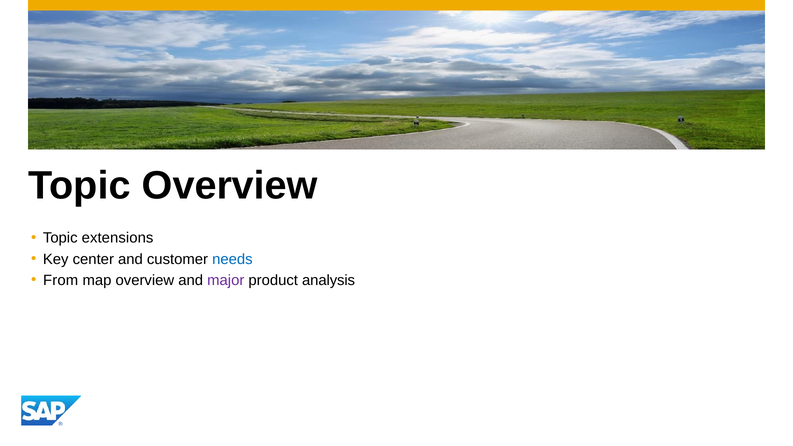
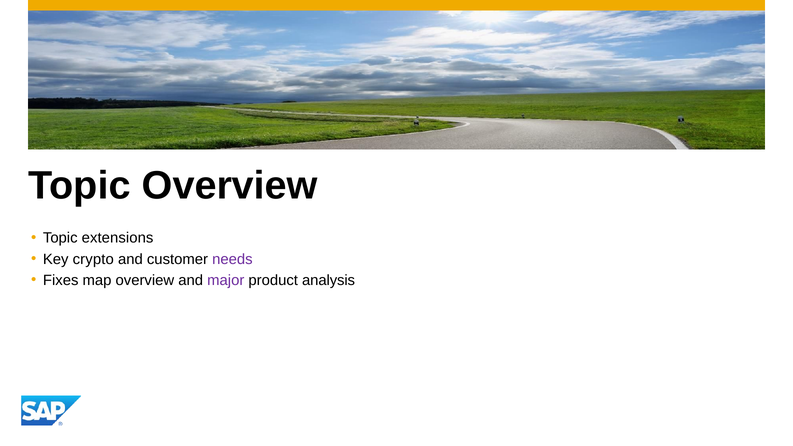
center: center -> crypto (93, 259)
needs colour: blue -> purple (232, 259)
From: From -> Fixes (61, 280)
